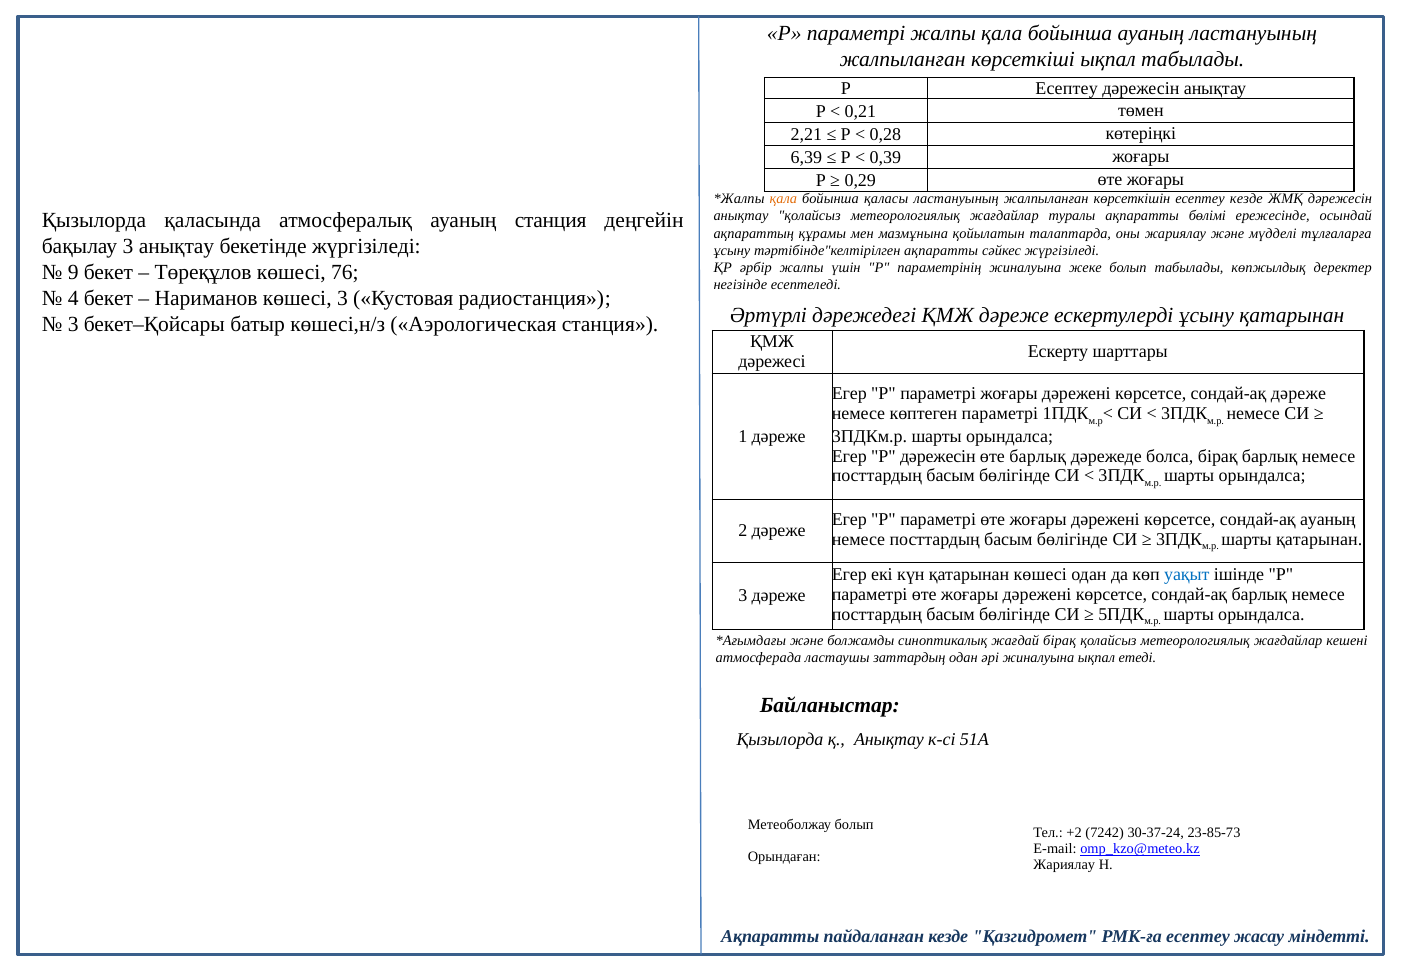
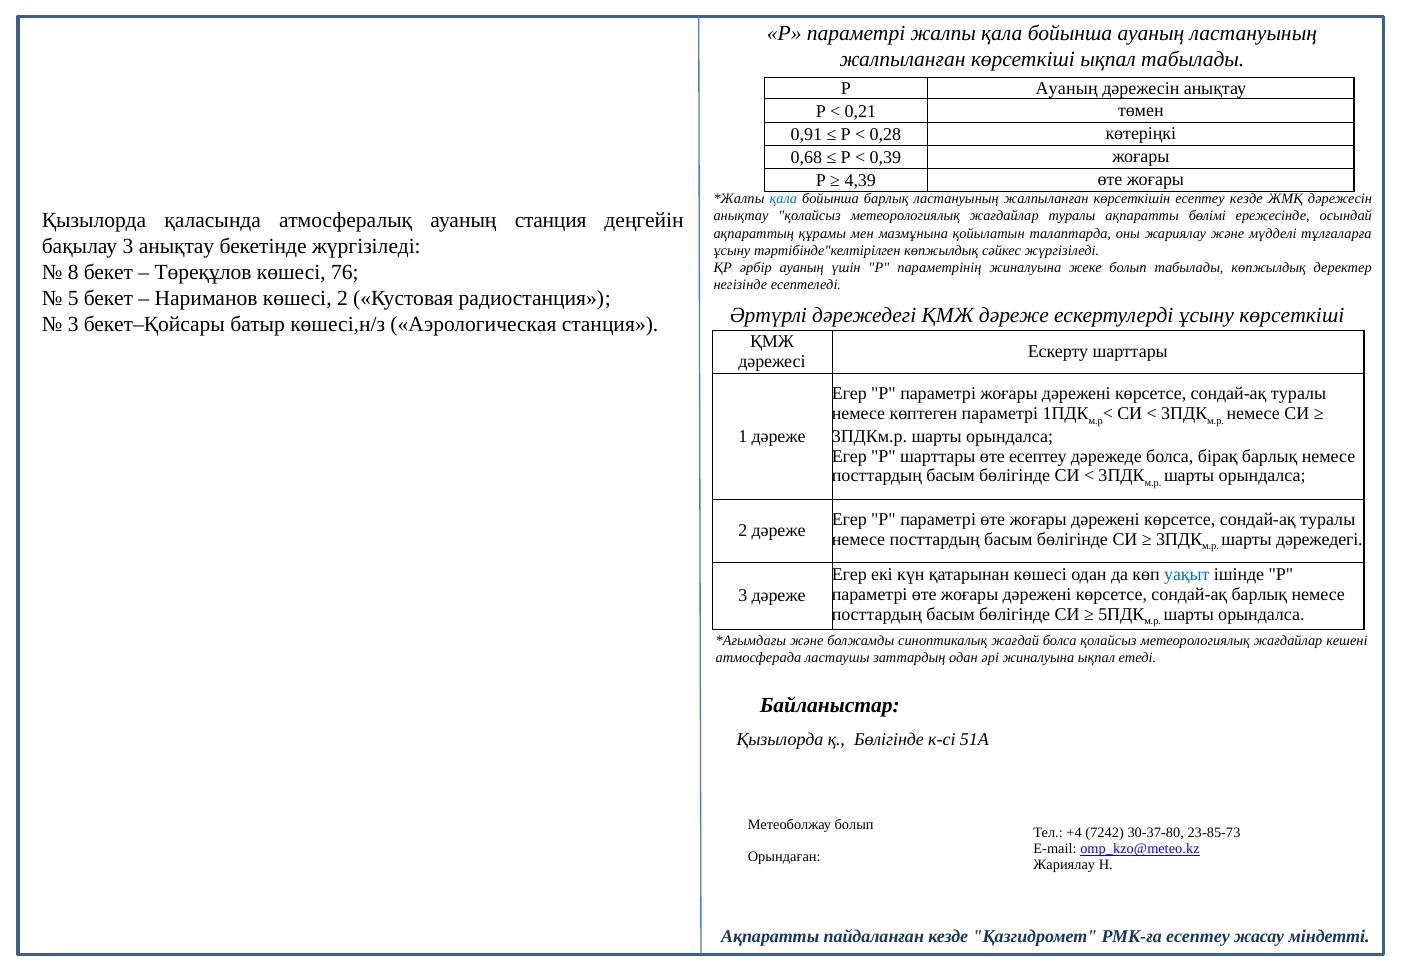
Р Есептеу: Есептеу -> Ауаның (1067, 88)
2,21: 2,21 -> 0,91 (806, 134)
6,39: 6,39 -> 0,68 (806, 157)
0,29: 0,29 -> 4,39 (860, 181)
қала colour: orange -> blue (783, 199)
бойынша қаласы: қаласы -> барлық (886, 199)
тәртібінде"келтірілген ақпаратты: ақпаратты -> көпжылдық (941, 250)
әрбір жалпы: жалпы -> ауаның (802, 268)
9: 9 -> 8 (73, 272)
4: 4 -> 5 (73, 298)
көшесі 3: 3 -> 2 (342, 298)
ұсыну қатарынан: қатарынан -> көрсеткіші (1292, 315)
дәреже: дәреже -> туралы (1299, 394)
P дәрежесін: дәрежесін -> шарттары (938, 456)
өте барлық: барлық -> есептеу (1038, 456)
ауаның: ауаның -> туралы (1328, 519)
шарты қатарынан: қатарынан -> дәрежедегі (1319, 539)
жағдай бірақ: бірақ -> болса (1060, 640)
қ Анықтау: Анықтау -> Бөлігінде (889, 739)
+2: +2 -> +4 (1074, 832)
30-37-24: 30-37-24 -> 30-37-80 (1156, 832)
